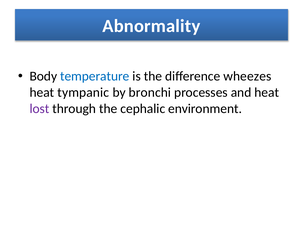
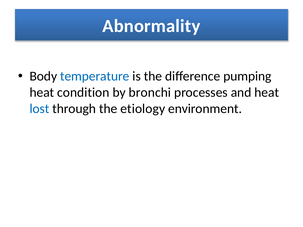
wheezes: wheezes -> pumping (247, 76)
tympanic: tympanic -> condition (83, 93)
lost colour: purple -> blue (39, 109)
cephalic: cephalic -> etiology (143, 109)
